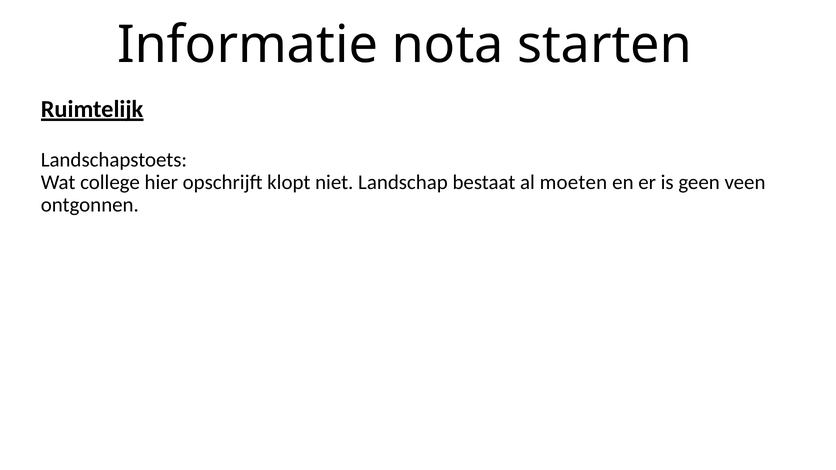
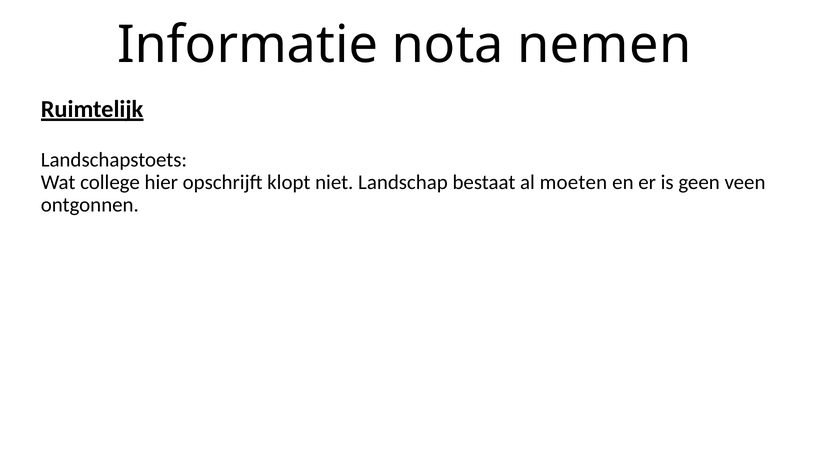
starten: starten -> nemen (604, 45)
